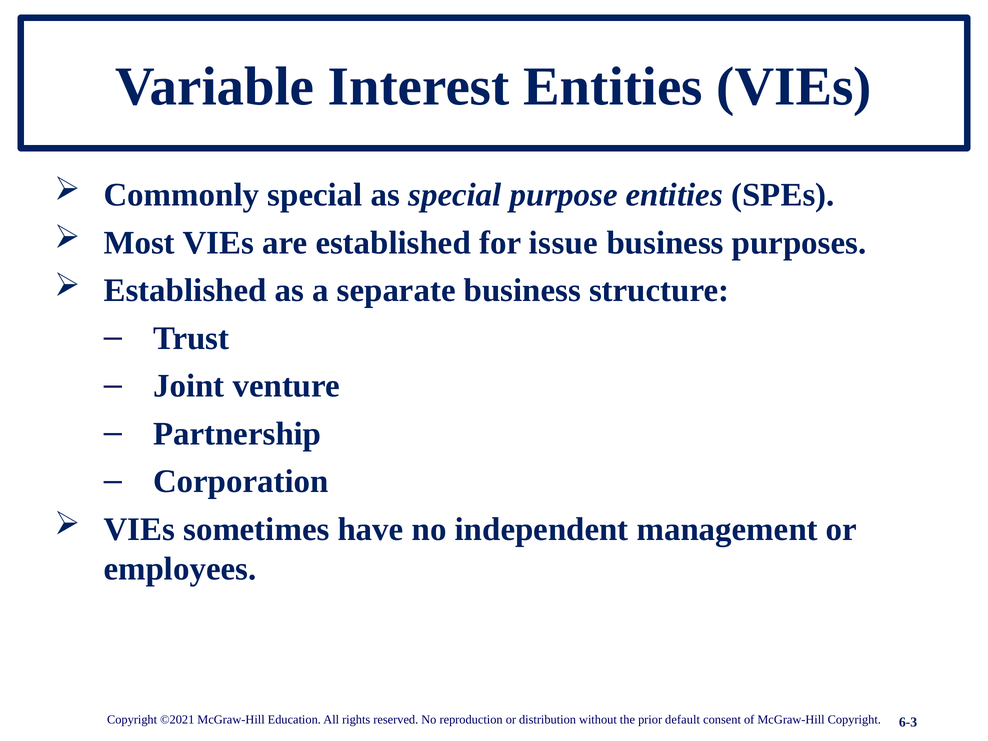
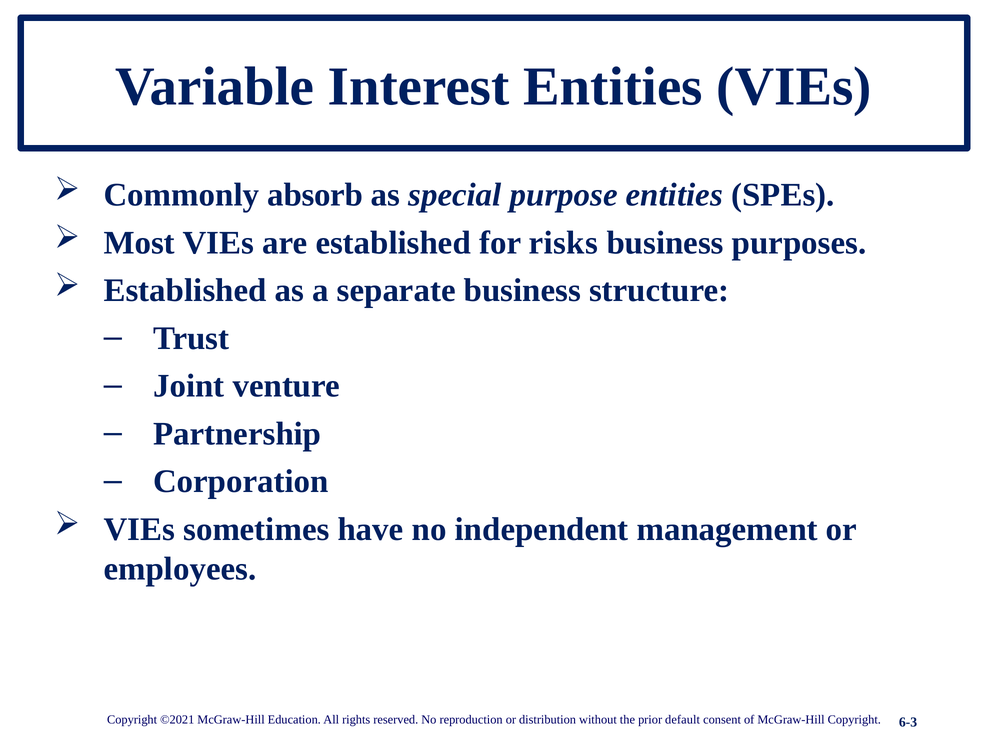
Commonly special: special -> absorb (315, 195)
issue: issue -> risks (563, 243)
